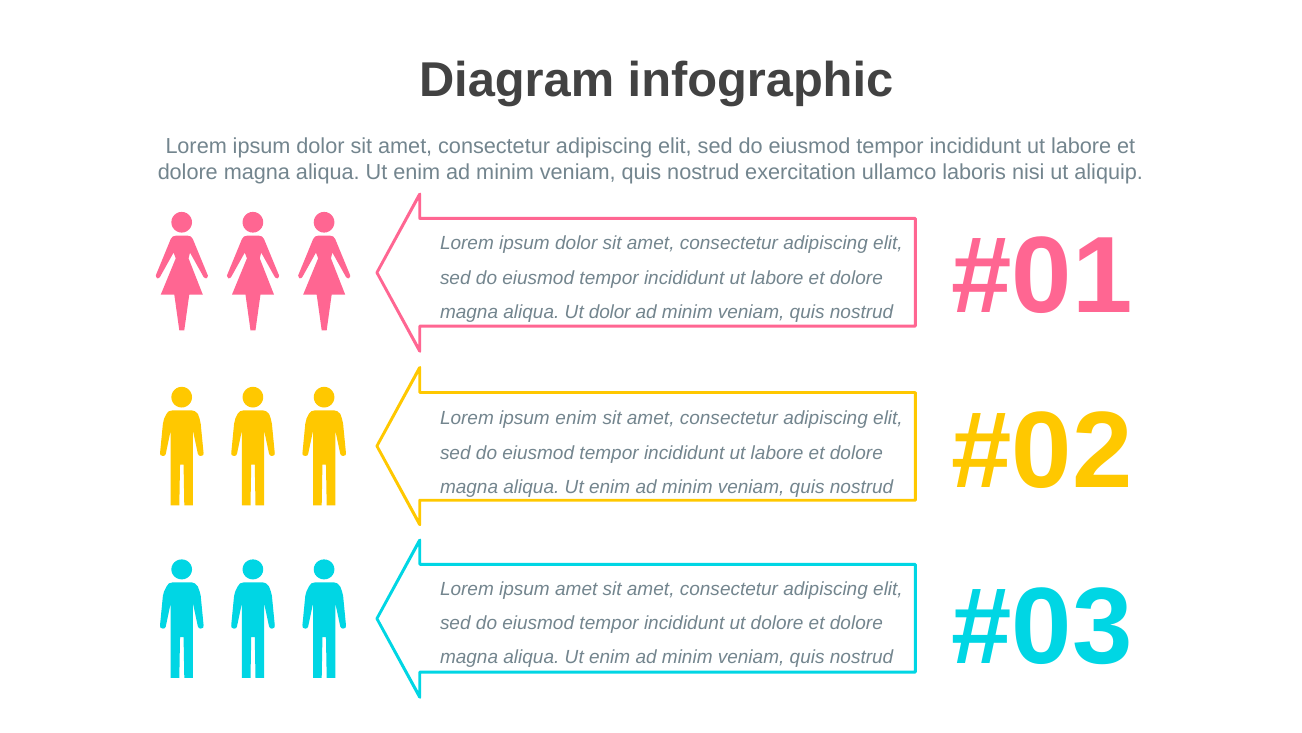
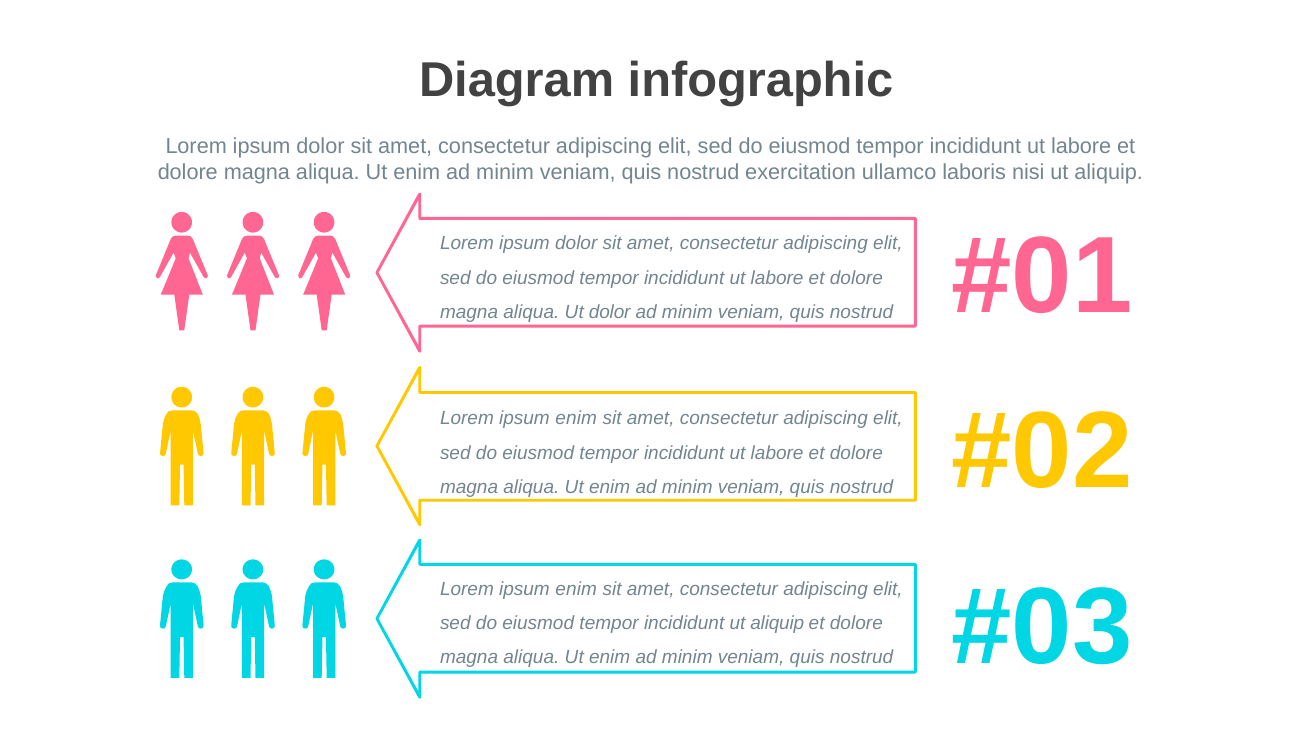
amet: amet -> enim (576, 589)
incididunt ut dolore: dolore -> aliquip (777, 623)
